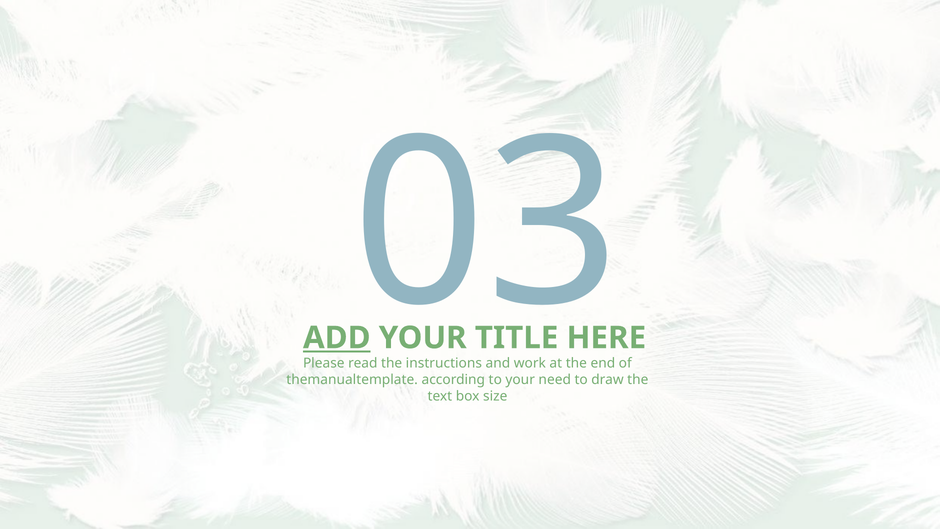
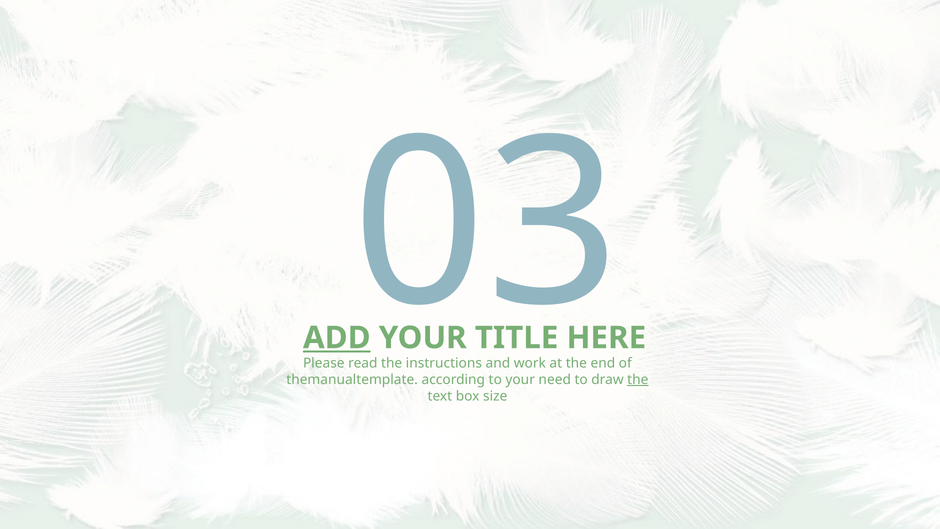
the underline: none -> present (638, 379)
